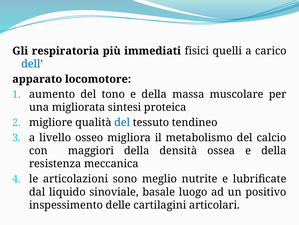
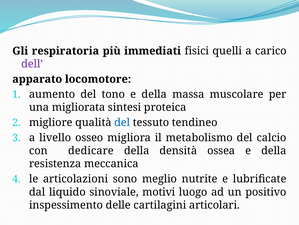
dell colour: blue -> purple (32, 64)
maggiori: maggiori -> dedicare (91, 150)
basale: basale -> motivi (159, 191)
